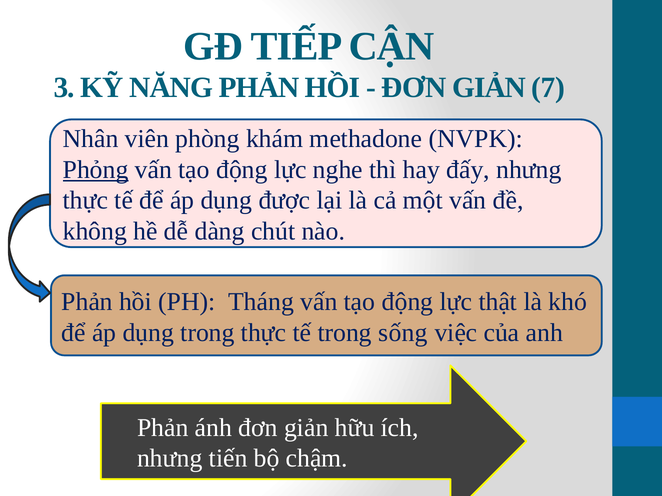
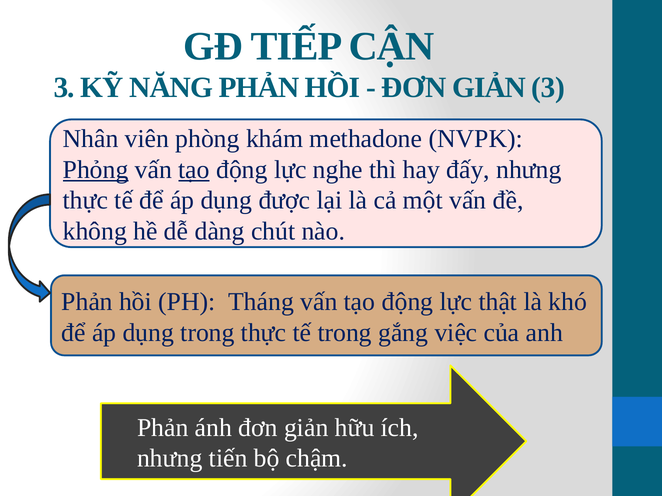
GIẢN 7: 7 -> 3 (548, 88)
tạo underline: none -> present (194, 170)
sống: sống -> gắng (403, 333)
